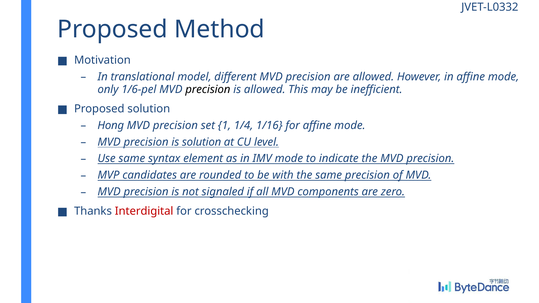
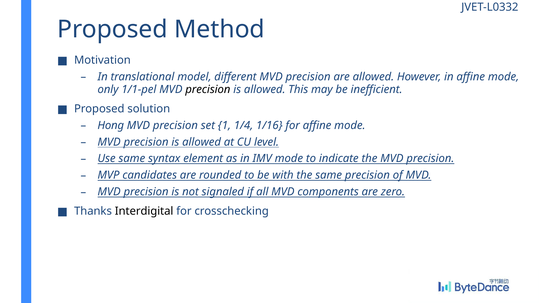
1/6-pel: 1/6-pel -> 1/1-pel (139, 90)
solution: solution -> allowed (202, 142)
Interdigital colour: red -> black (144, 211)
